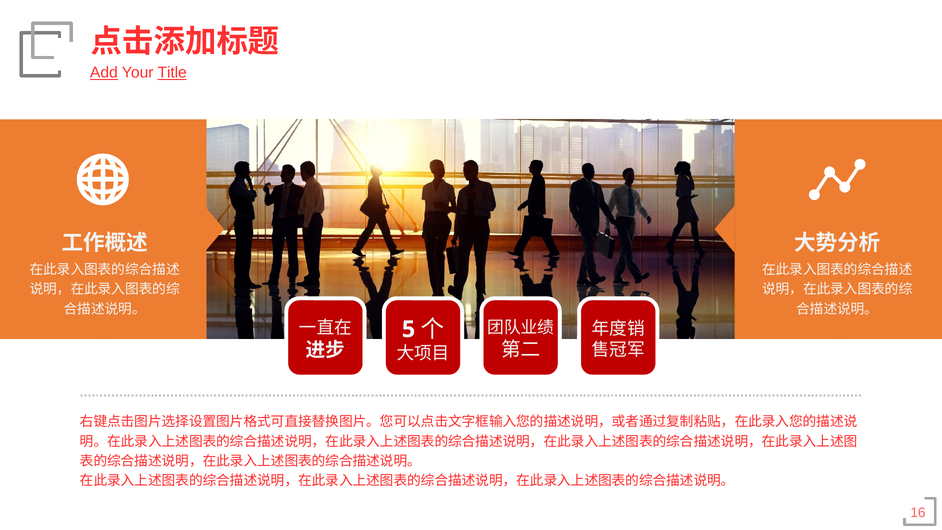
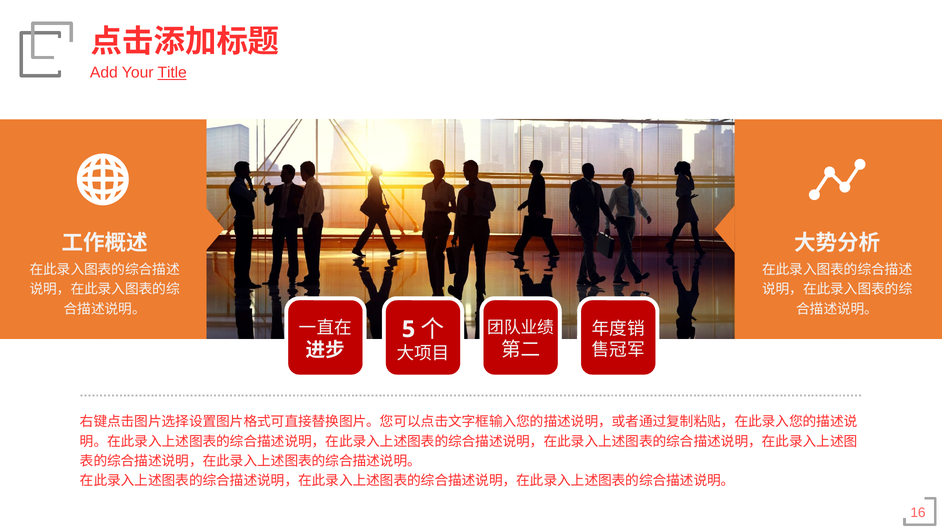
Add underline: present -> none (104, 73)
